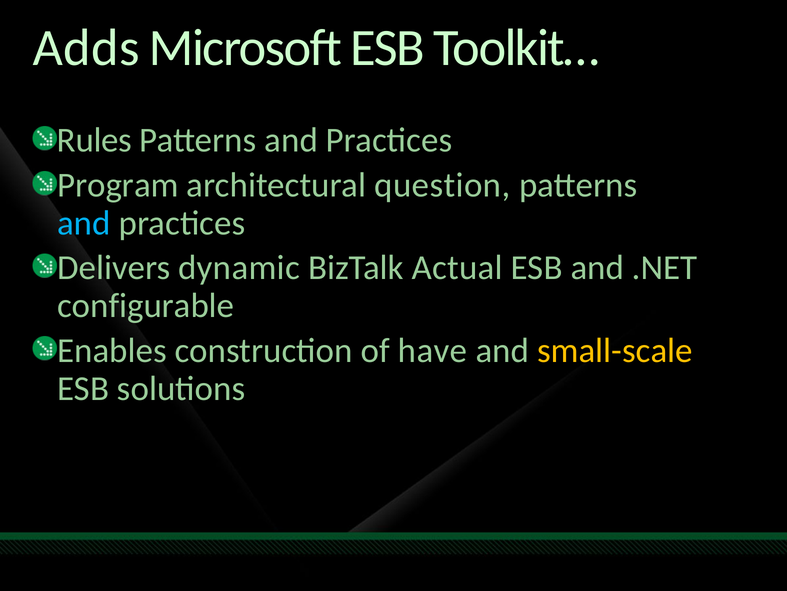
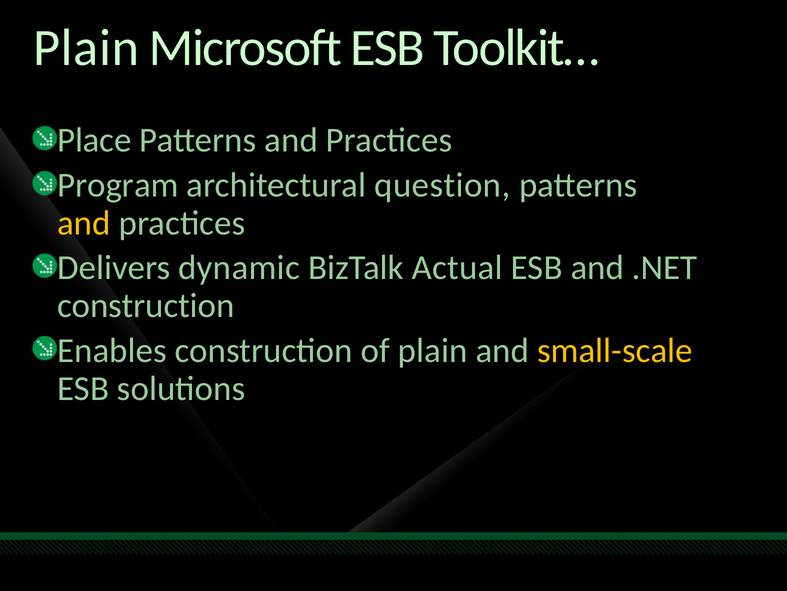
Adds: Adds -> Plain (86, 48)
Rules: Rules -> Place (94, 140)
and colour: light blue -> yellow (84, 223)
configurable: configurable -> construction (146, 305)
of have: have -> plain (433, 350)
